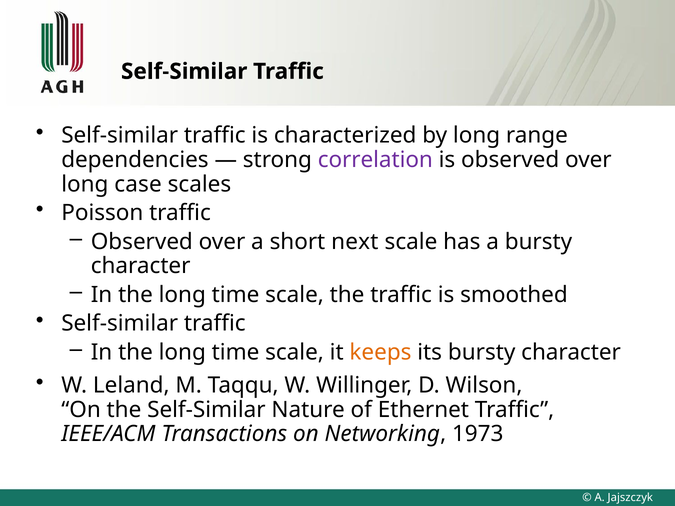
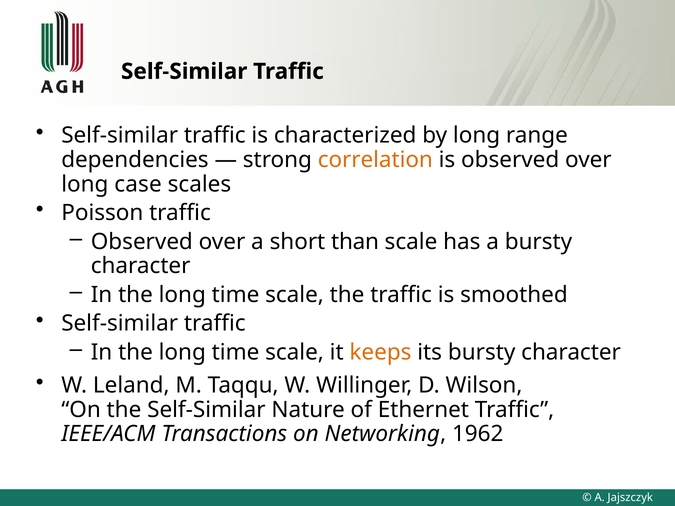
correlation colour: purple -> orange (375, 160)
next: next -> than (355, 242)
1973: 1973 -> 1962 (478, 434)
